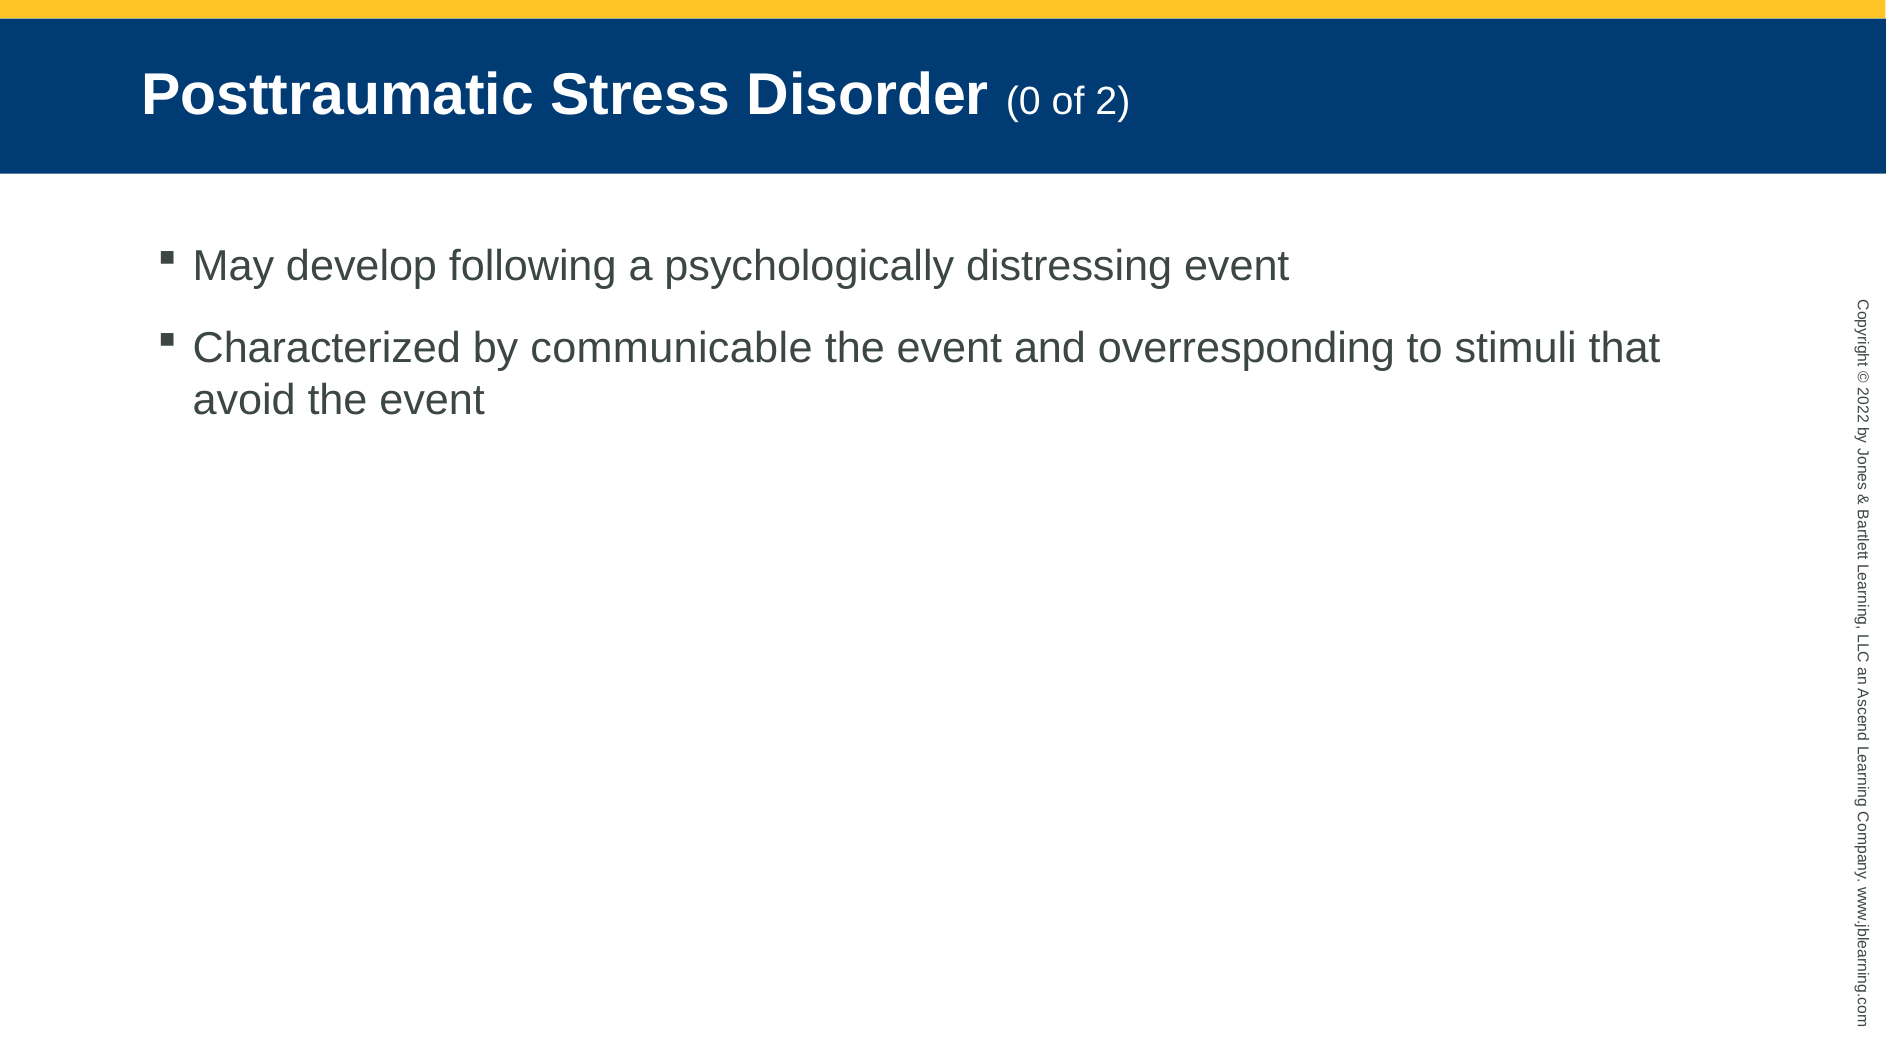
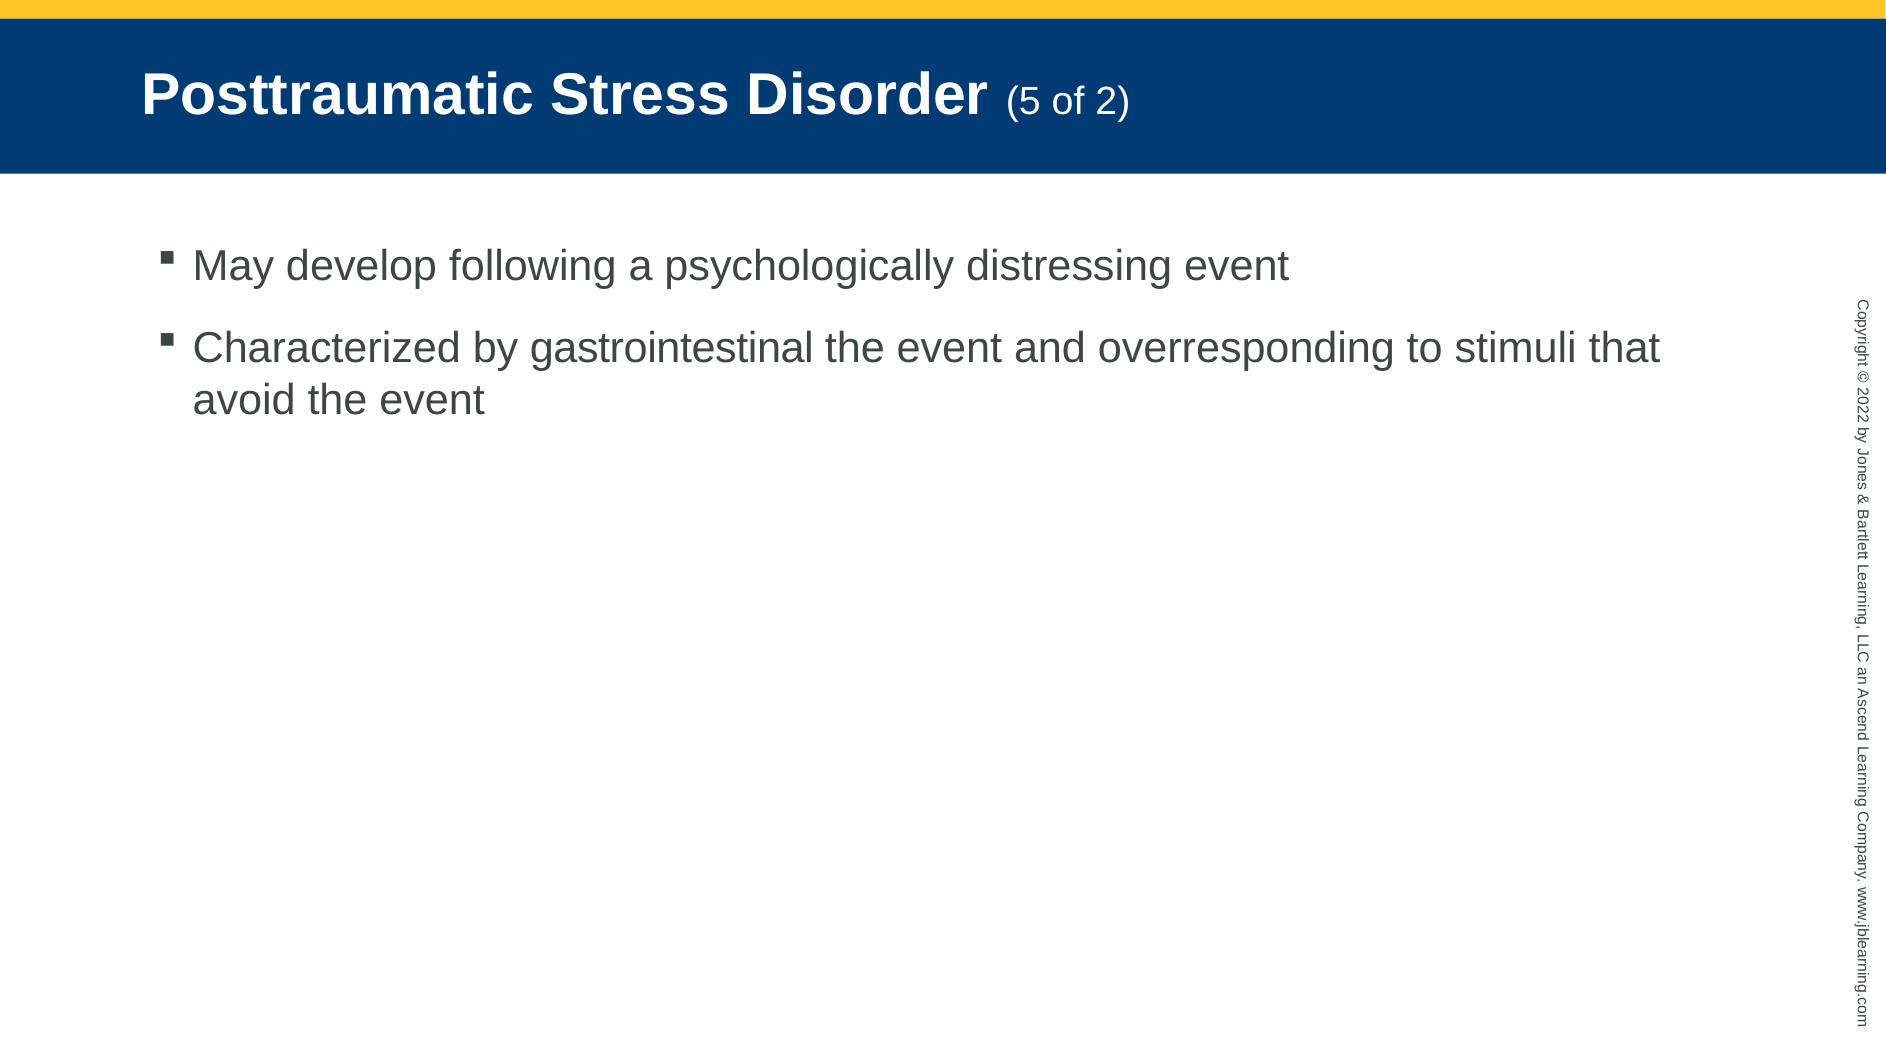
Disorder 0: 0 -> 5 (1023, 101)
communicable: communicable -> gastrointestinal (672, 348)
